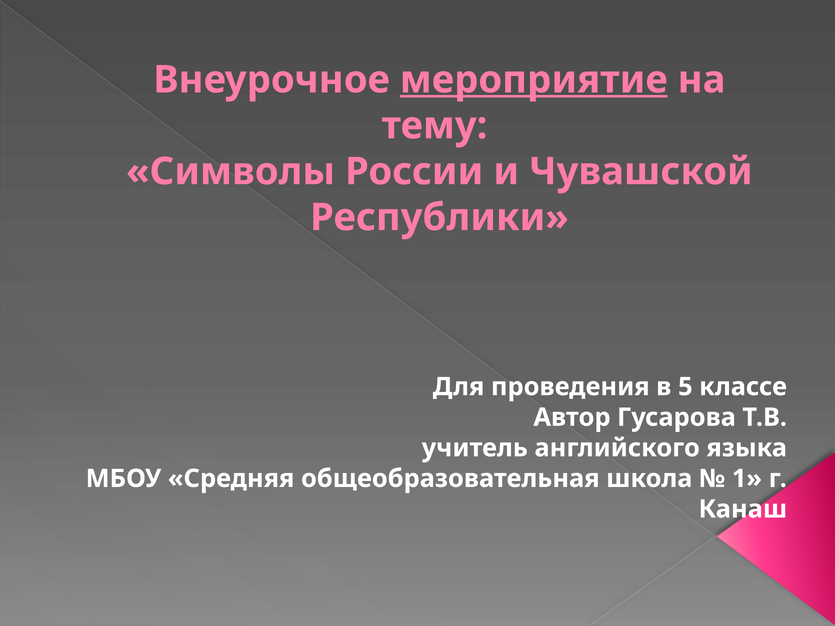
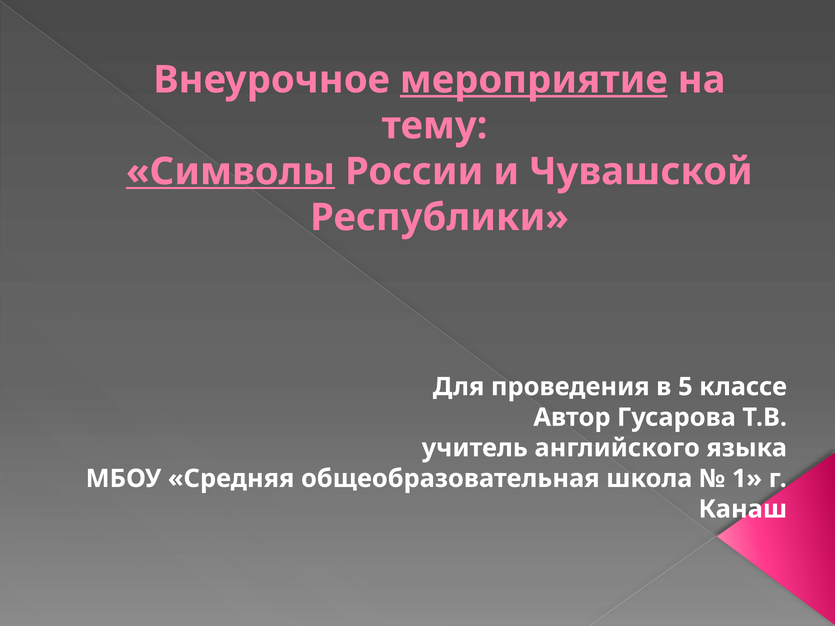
Символы underline: none -> present (231, 172)
